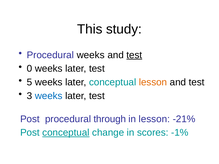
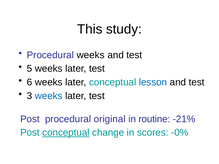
test underline: present -> none (134, 55)
0: 0 -> 5 (30, 69)
5: 5 -> 6 (30, 82)
lesson colour: orange -> blue (153, 82)
through: through -> original (110, 119)
in lesson: lesson -> routine (154, 119)
-1%: -1% -> -0% (180, 133)
